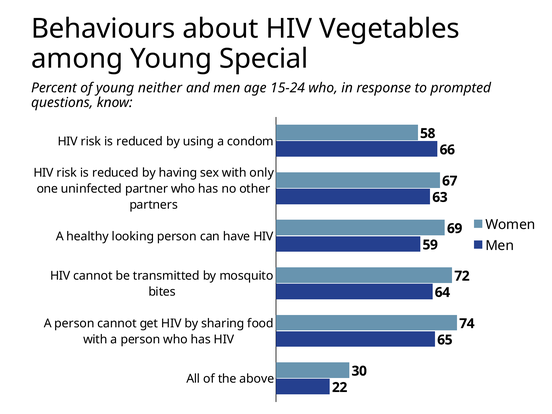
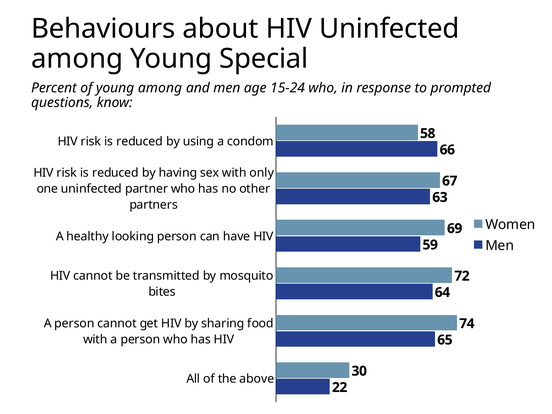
HIV Vegetables: Vegetables -> Uninfected (389, 29)
young neither: neither -> among (160, 88)
